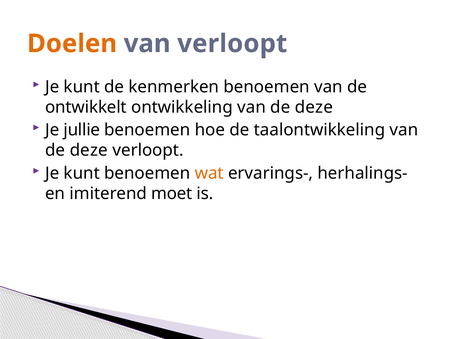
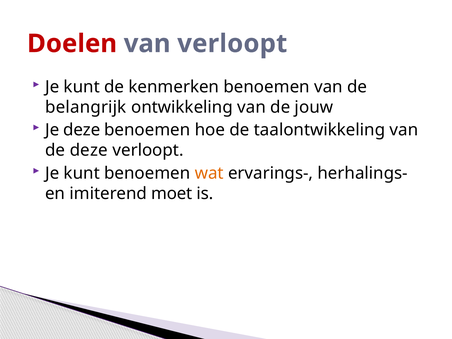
Doelen colour: orange -> red (72, 44)
ontwikkelt: ontwikkelt -> belangrijk (86, 107)
ontwikkeling van de deze: deze -> jouw (314, 107)
Je jullie: jullie -> deze (82, 130)
